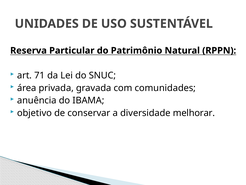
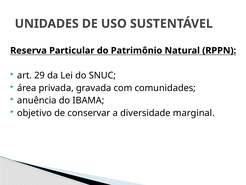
71: 71 -> 29 (40, 75)
melhorar: melhorar -> marginal (194, 113)
